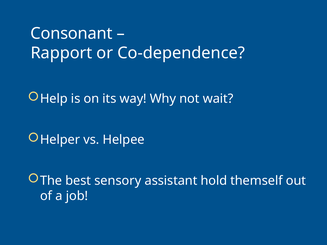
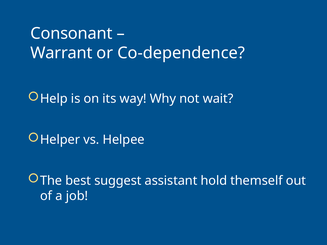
Rapport: Rapport -> Warrant (61, 53)
sensory: sensory -> suggest (118, 181)
